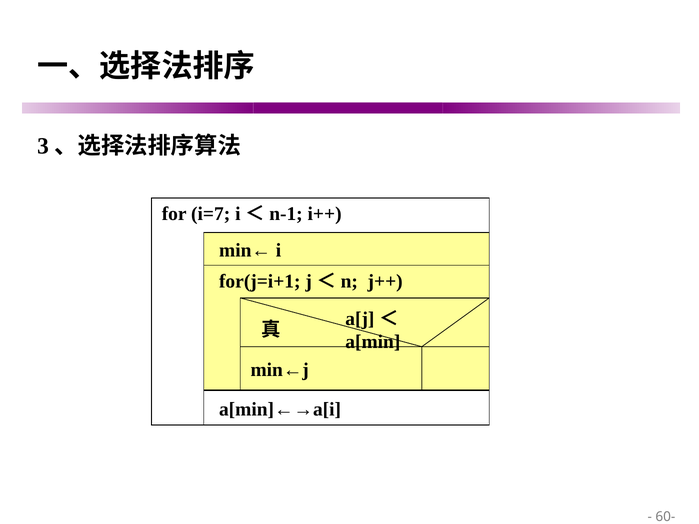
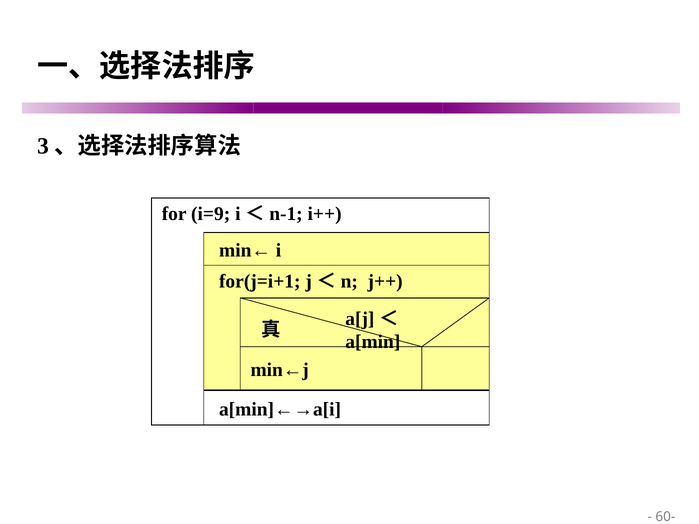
i=7: i=7 -> i=9 (211, 214)
